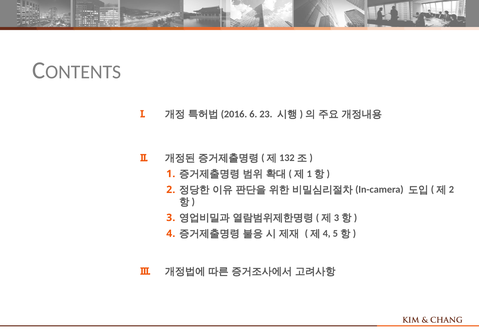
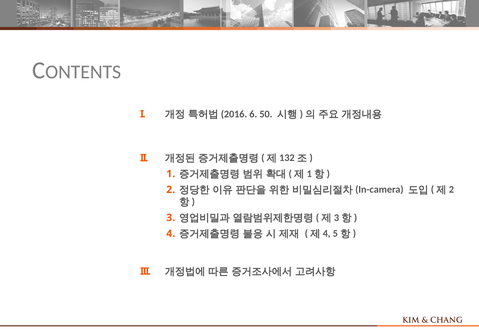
23: 23 -> 50 (266, 114)
